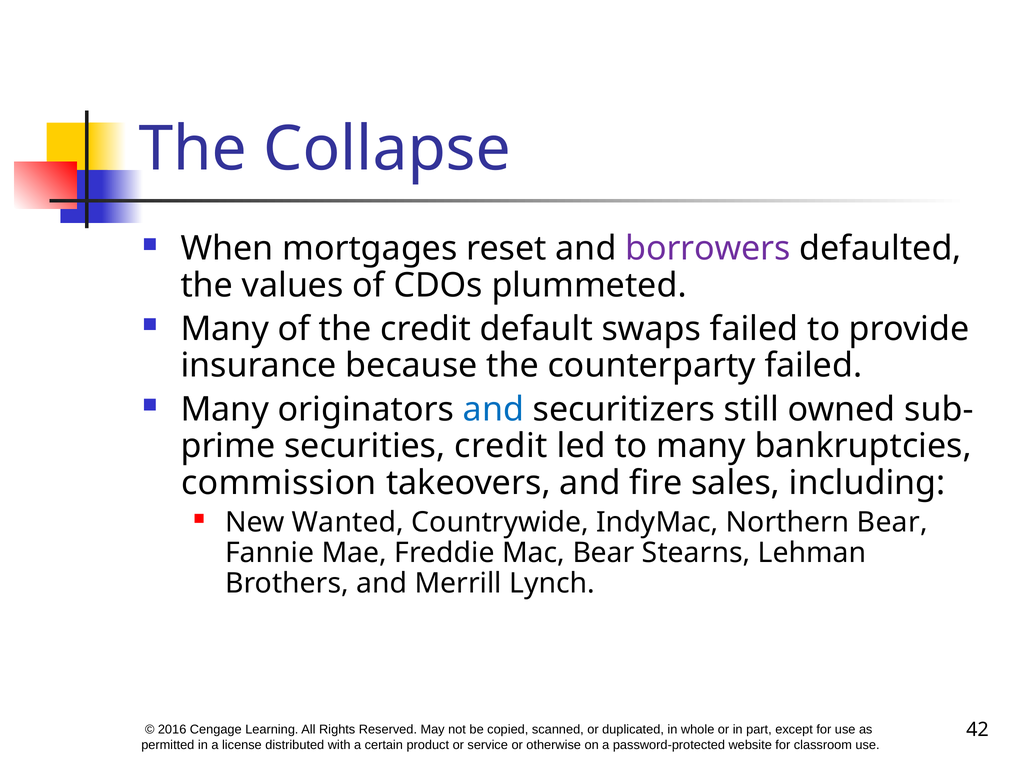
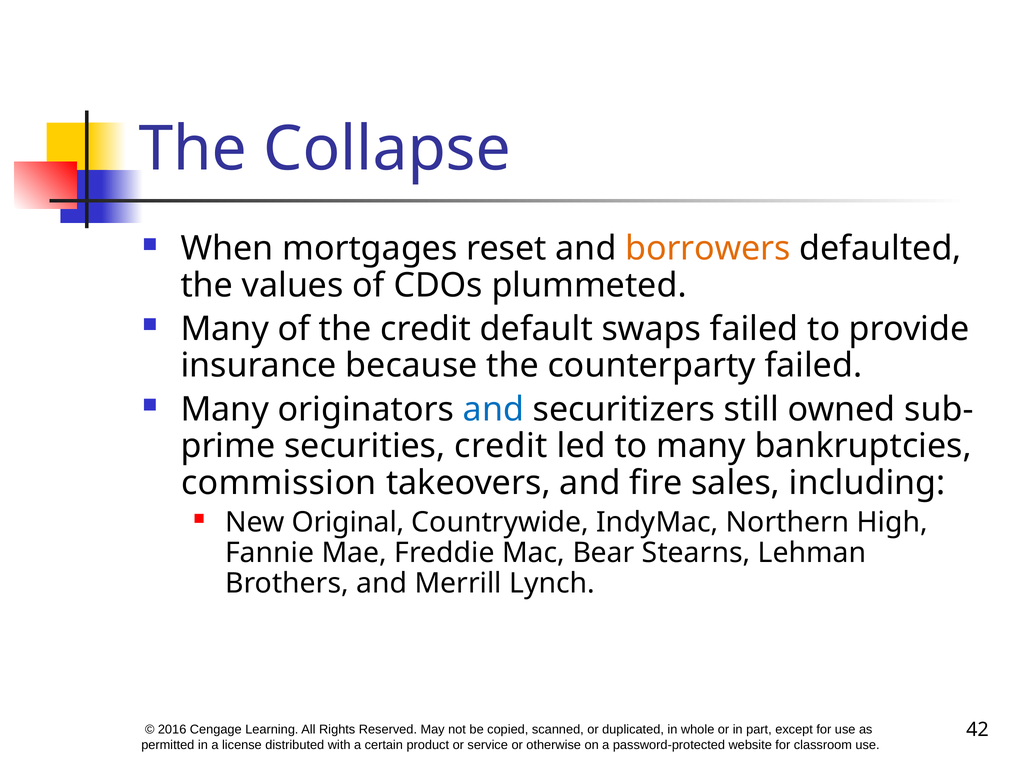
borrowers colour: purple -> orange (708, 249)
Wanted: Wanted -> Original (348, 522)
Northern Bear: Bear -> High (892, 522)
